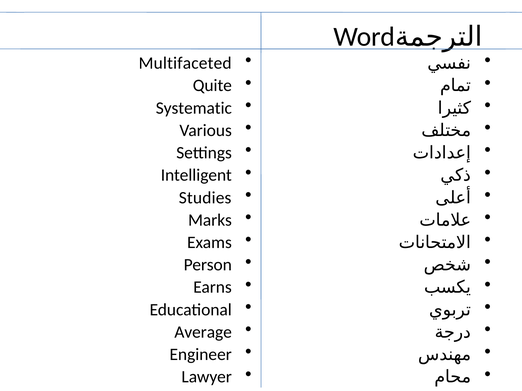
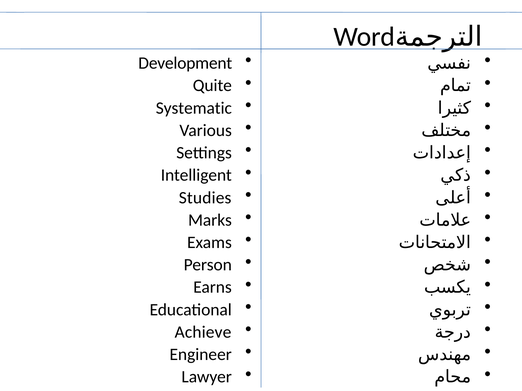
Multifaceted: Multifaceted -> Development (185, 63)
Average: Average -> Achieve (203, 333)
